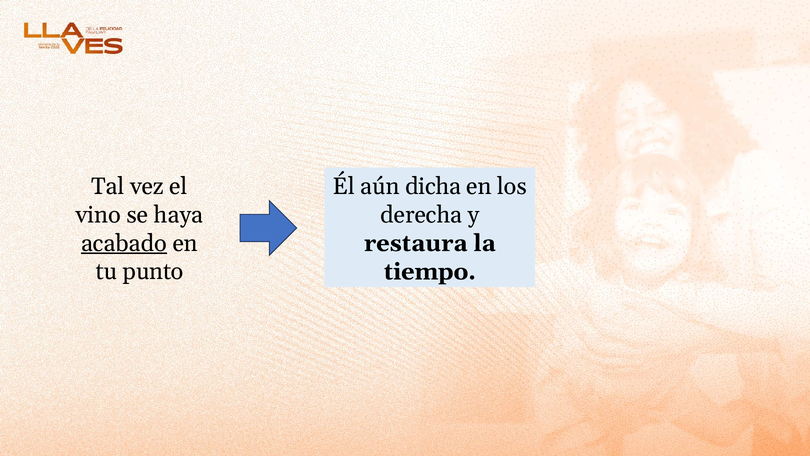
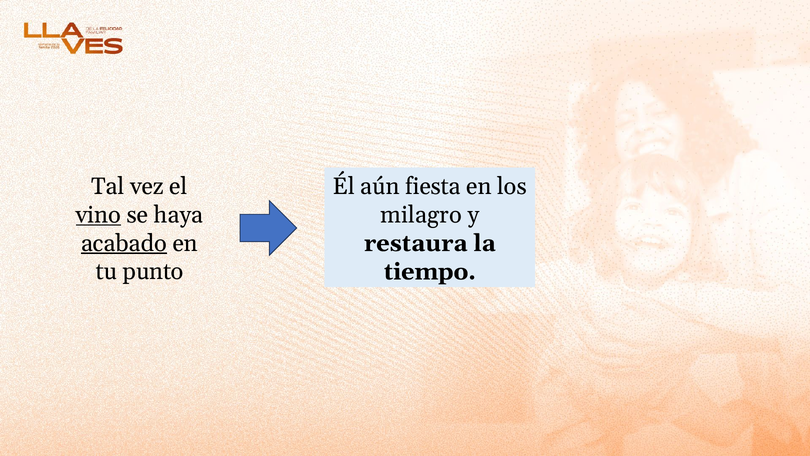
dicha: dicha -> fiesta (433, 186)
vino underline: none -> present (98, 215)
derecha: derecha -> milagro (421, 215)
